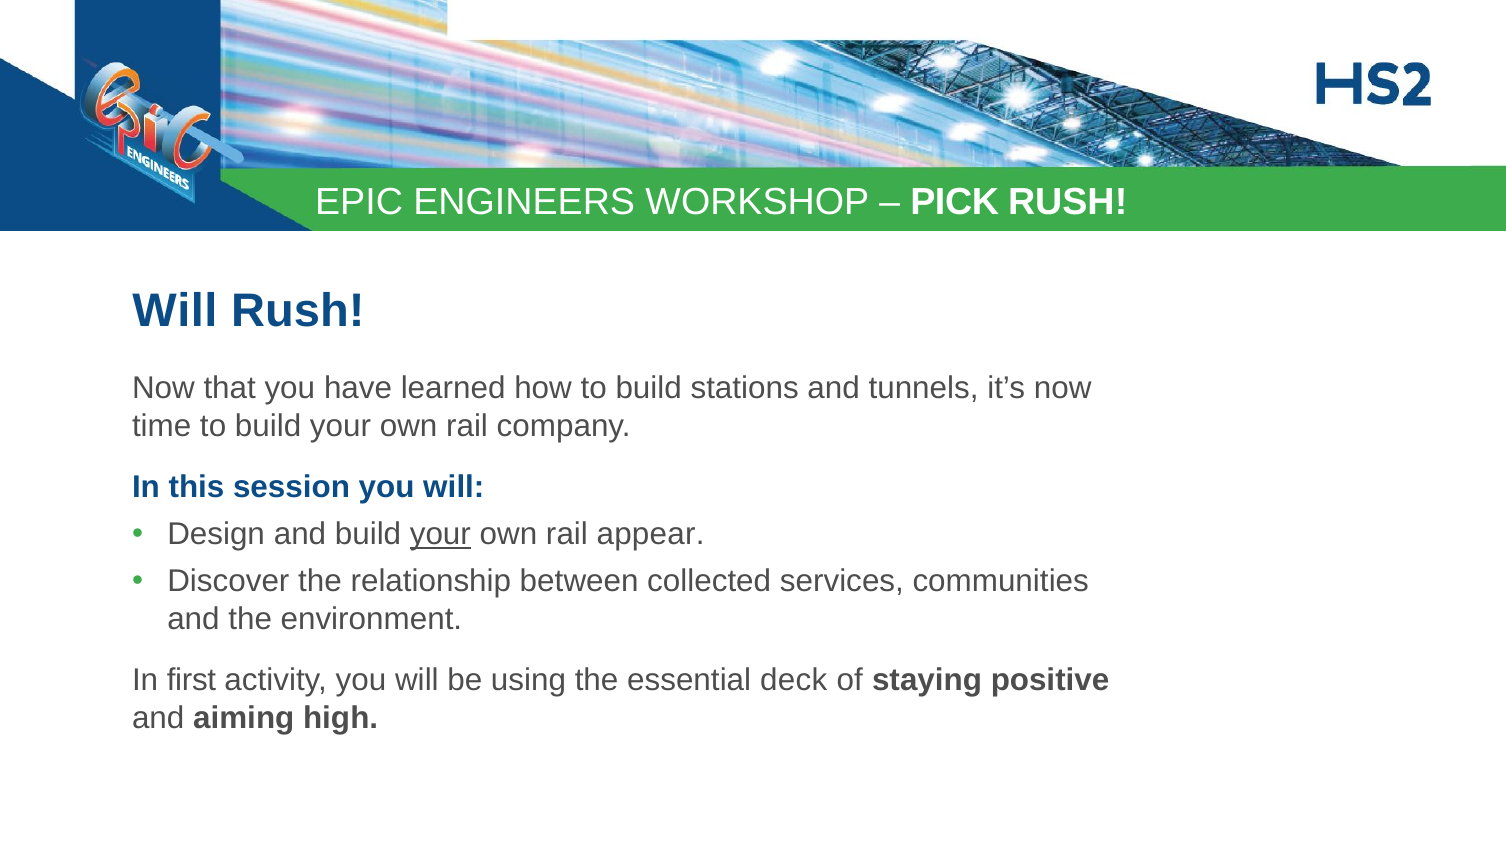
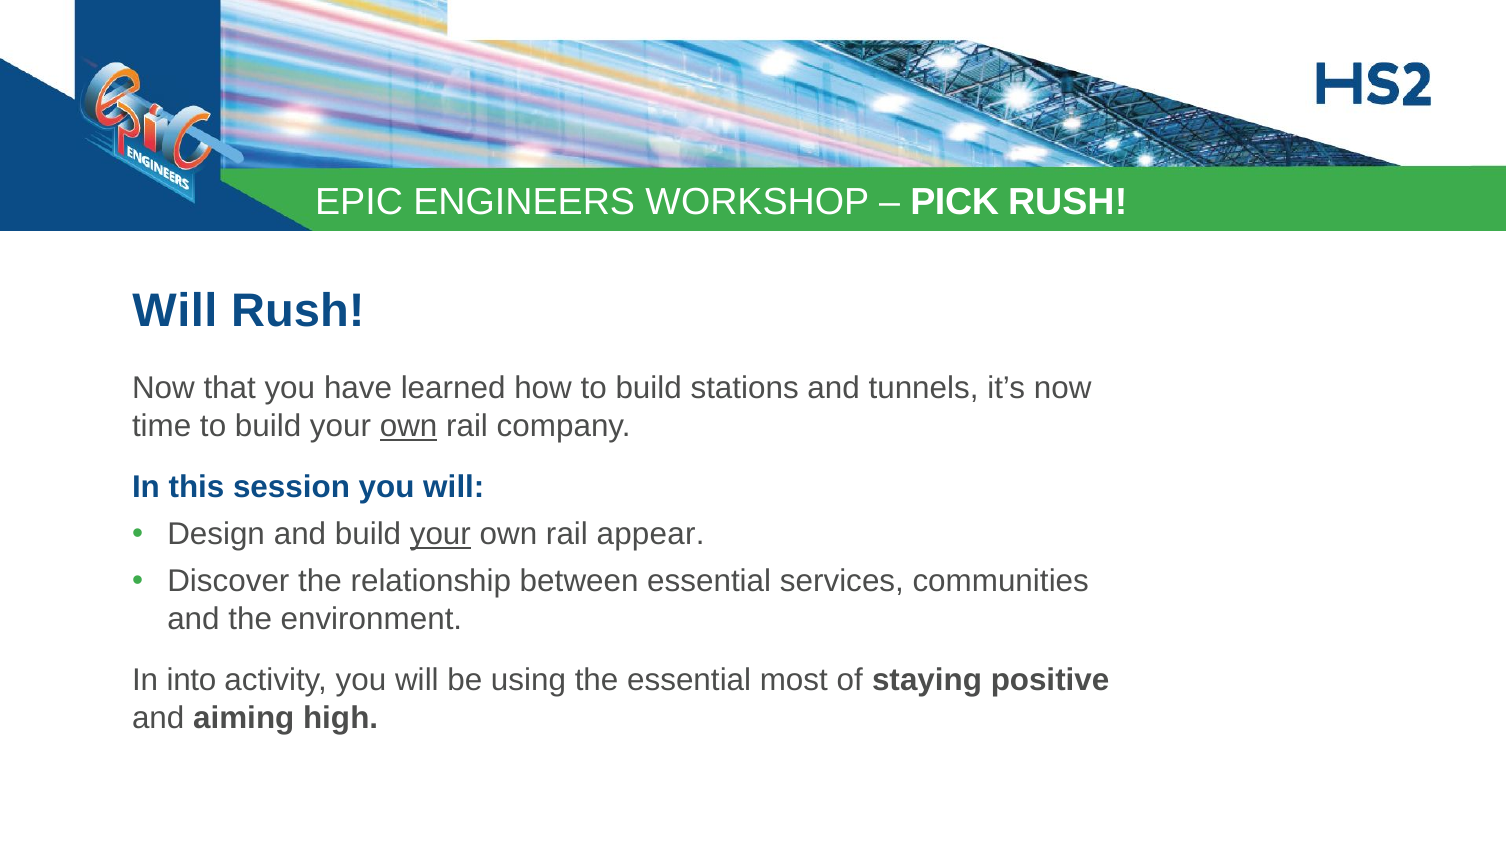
own underline: none -> present (409, 426)
between collected: collected -> essential (709, 582)
first: first -> into (191, 680)
deck: deck -> most (794, 680)
